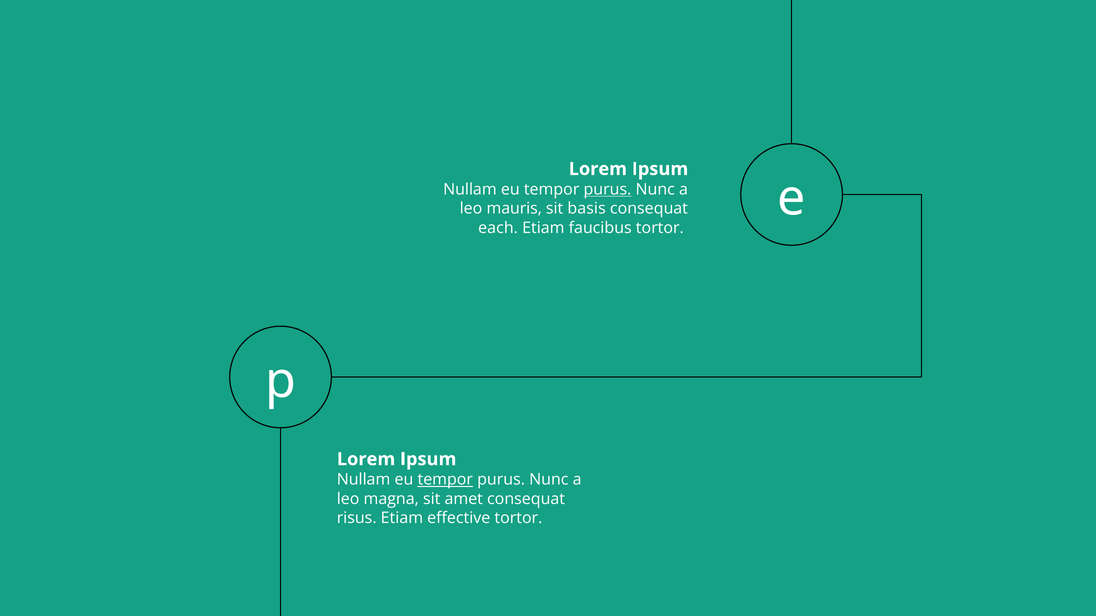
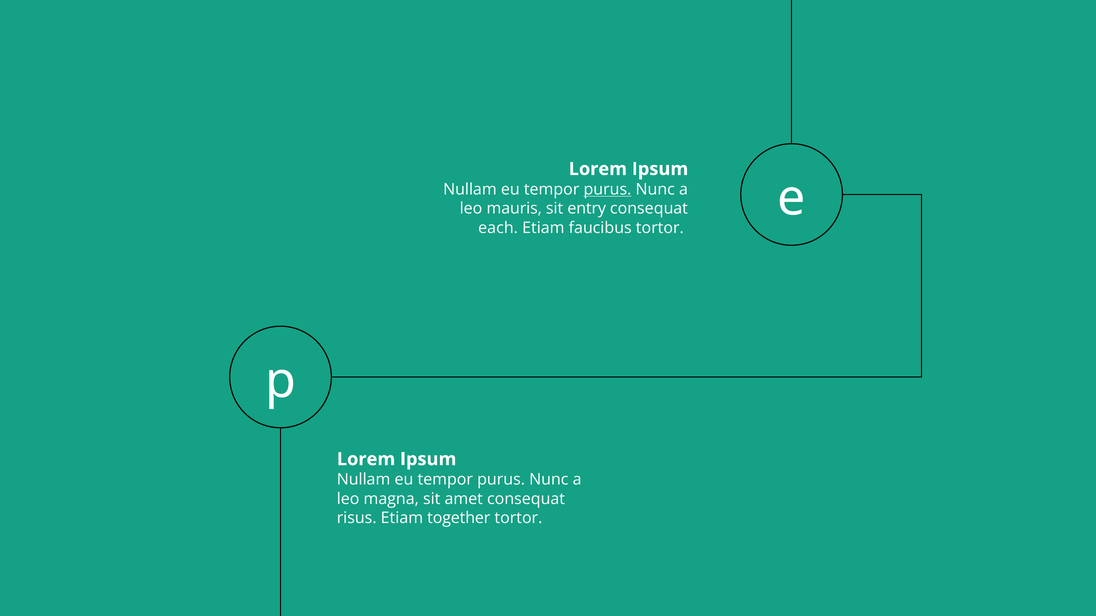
basis: basis -> entry (587, 209)
tempor underline: present -> none (445, 480)
effective: effective -> together (459, 518)
